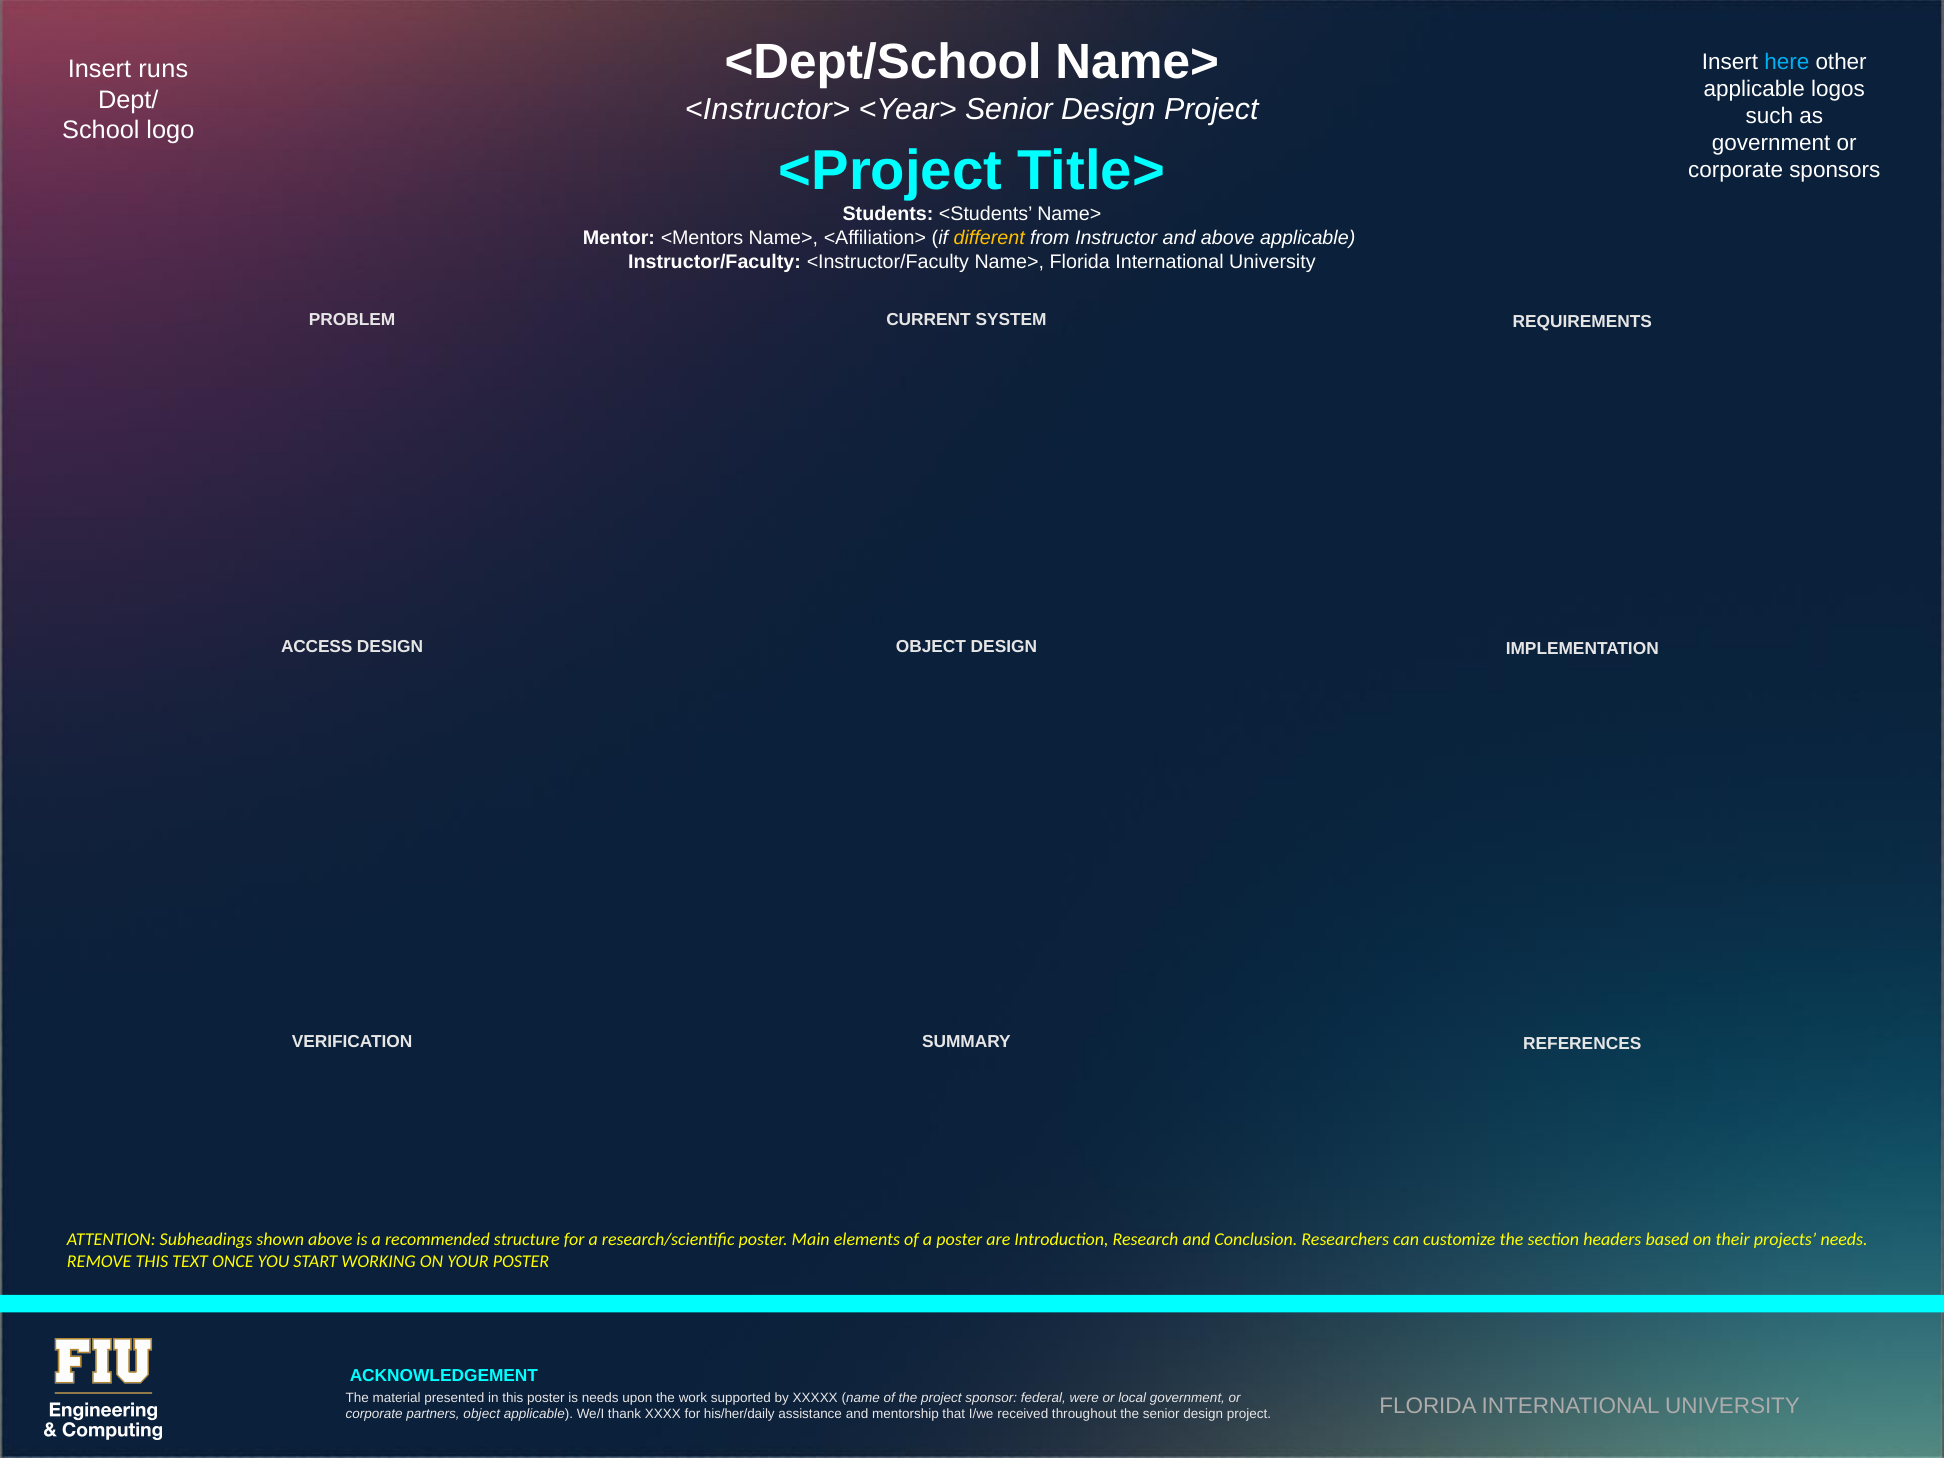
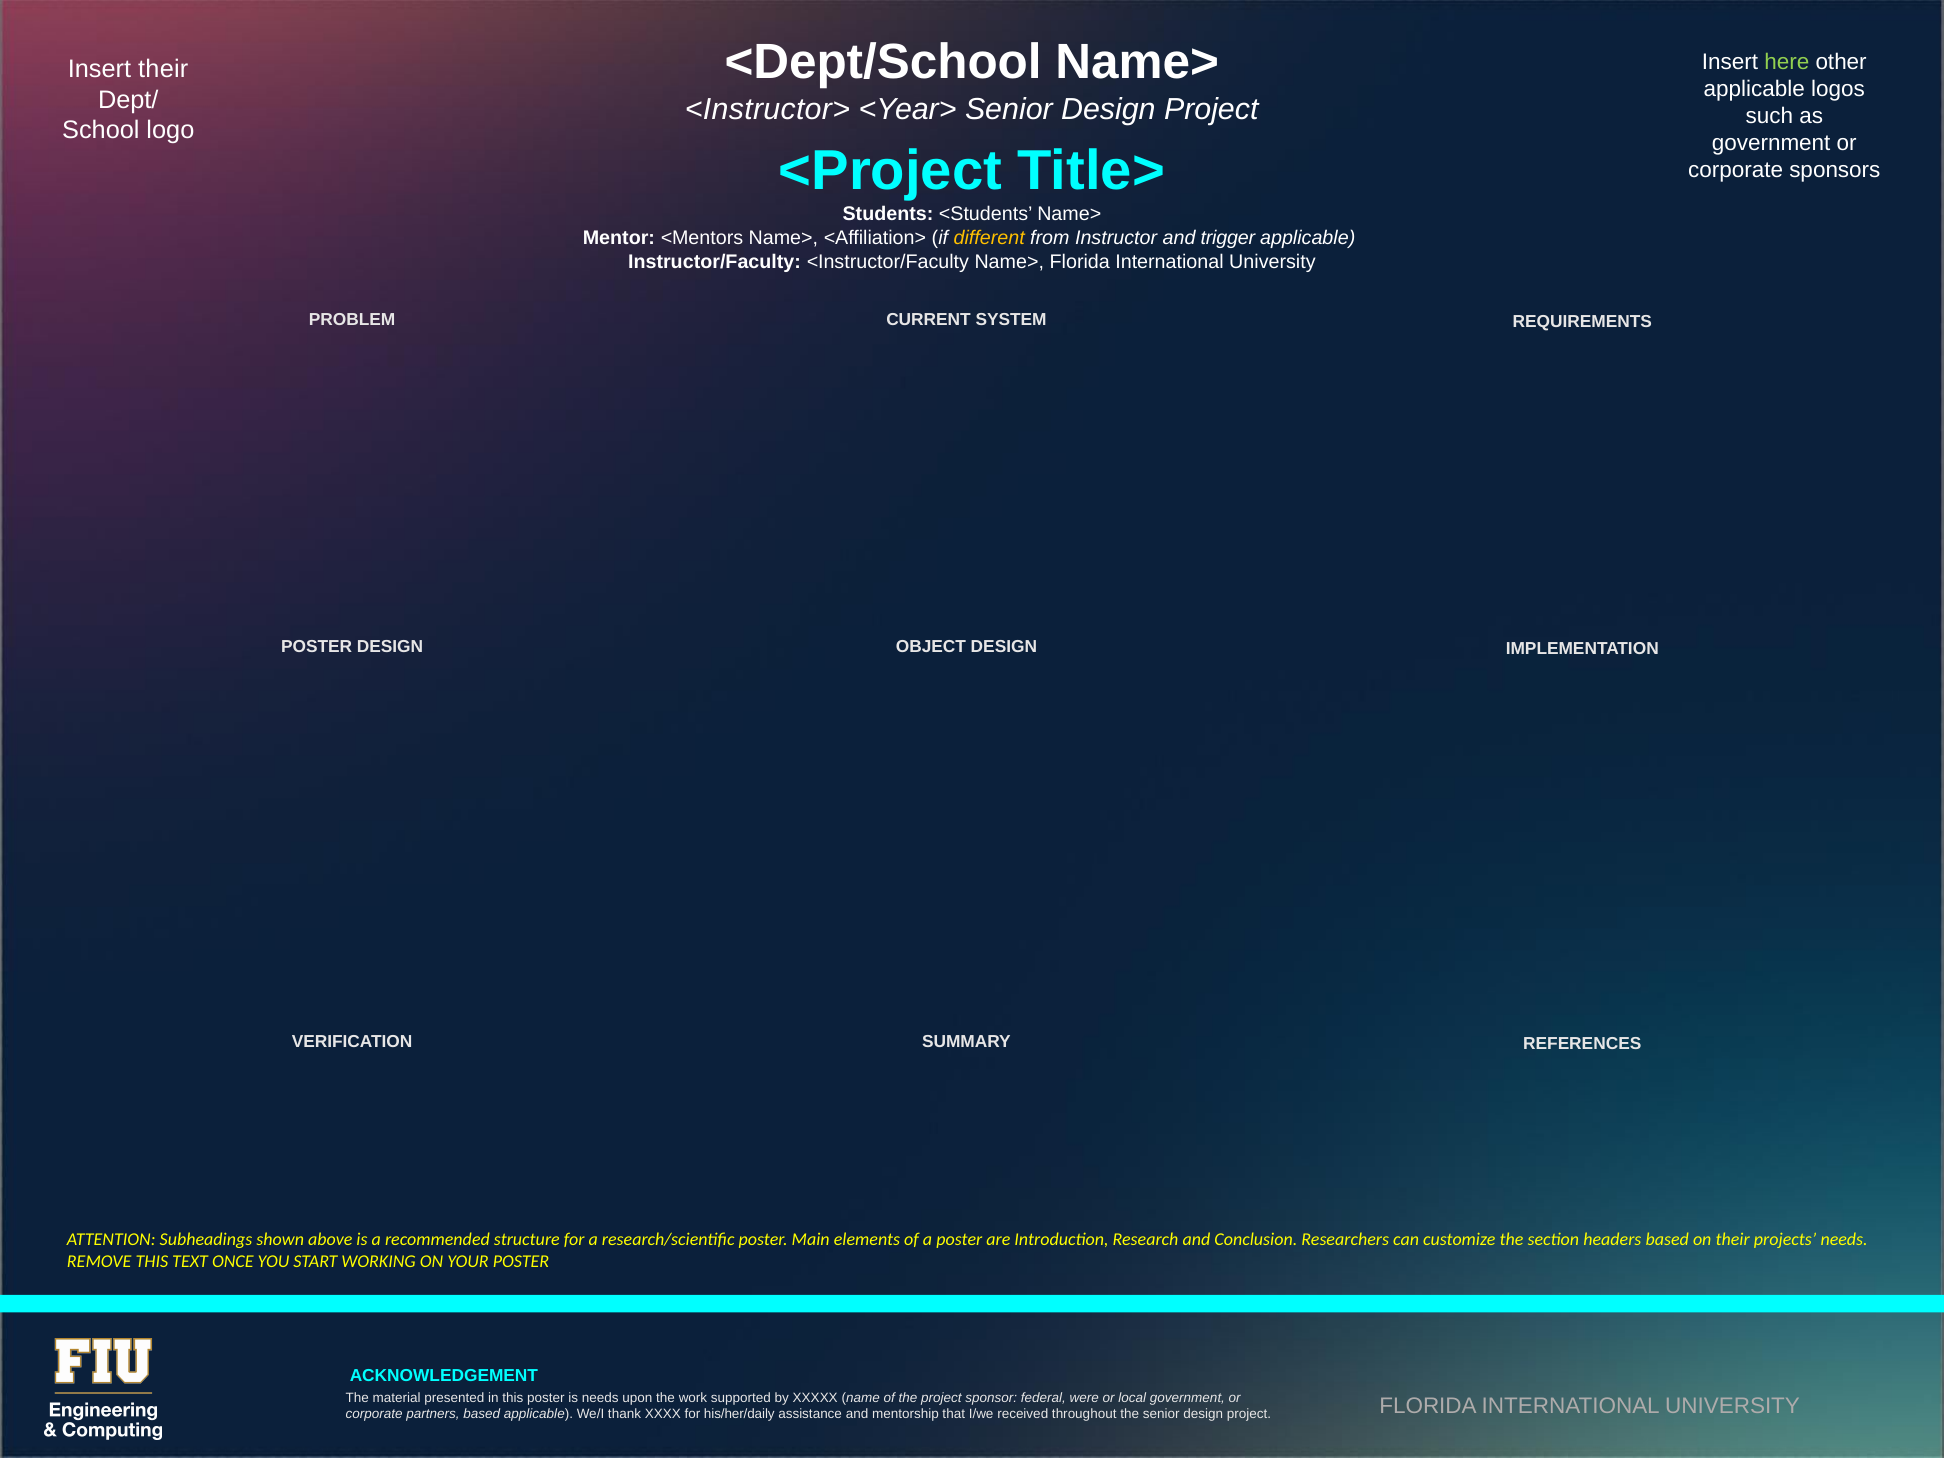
here colour: light blue -> light green (1787, 62)
Insert runs: runs -> their (163, 69)
and above: above -> trigger (1228, 238)
ACCESS: ACCESS -> POSTER (317, 647)
partners object: object -> based (482, 1414)
